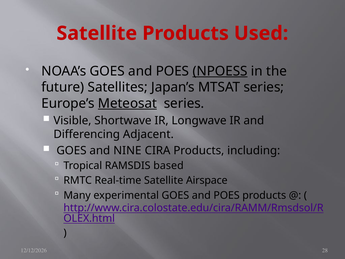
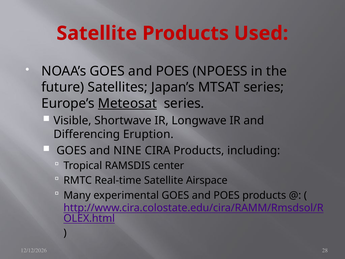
NPOESS underline: present -> none (220, 71)
Adjacent: Adjacent -> Eruption (148, 134)
based: based -> center (169, 166)
